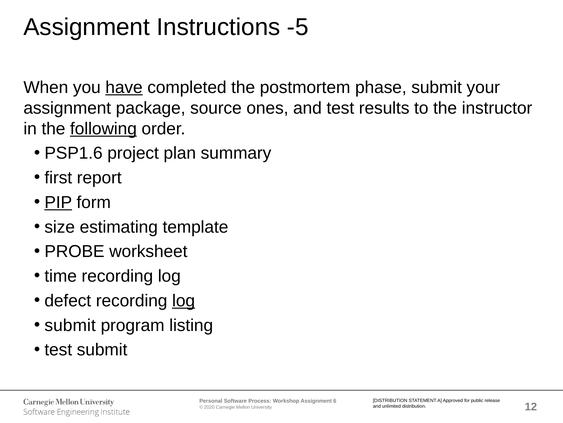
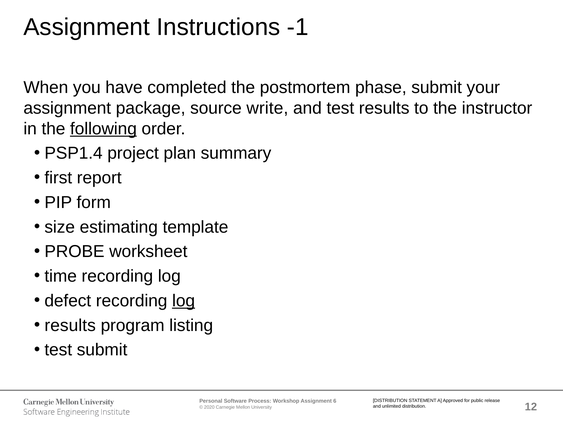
-5: -5 -> -1 (298, 27)
have underline: present -> none (124, 87)
ones: ones -> write (267, 108)
PSP1.6: PSP1.6 -> PSP1.4 (74, 153)
PIP underline: present -> none (58, 202)
submit: submit -> results (70, 325)
